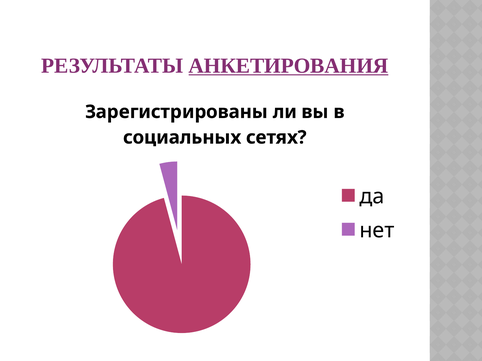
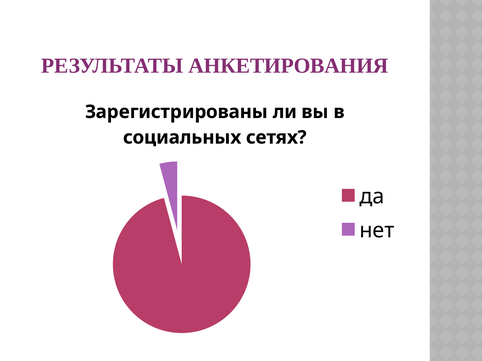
АНКЕТИРОВАНИЯ underline: present -> none (288, 66)
